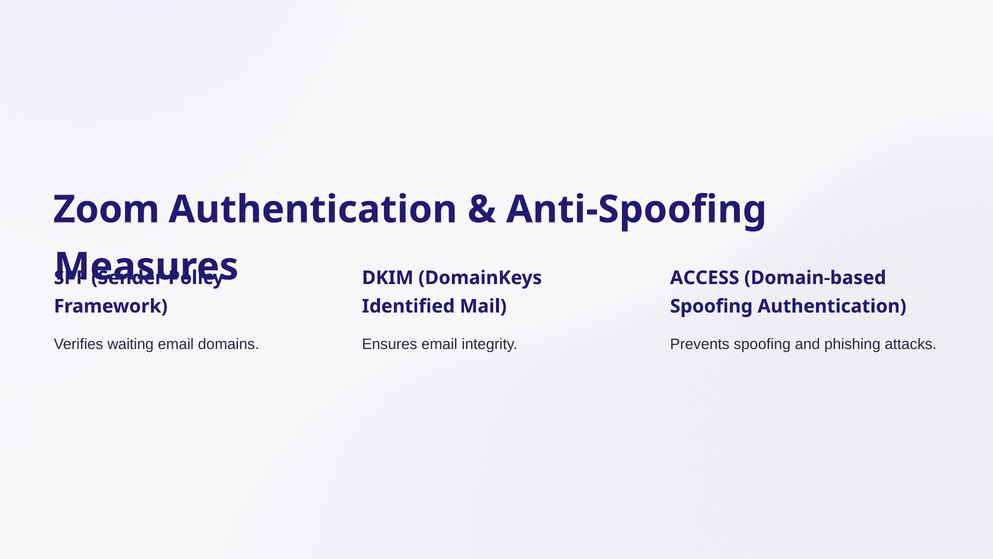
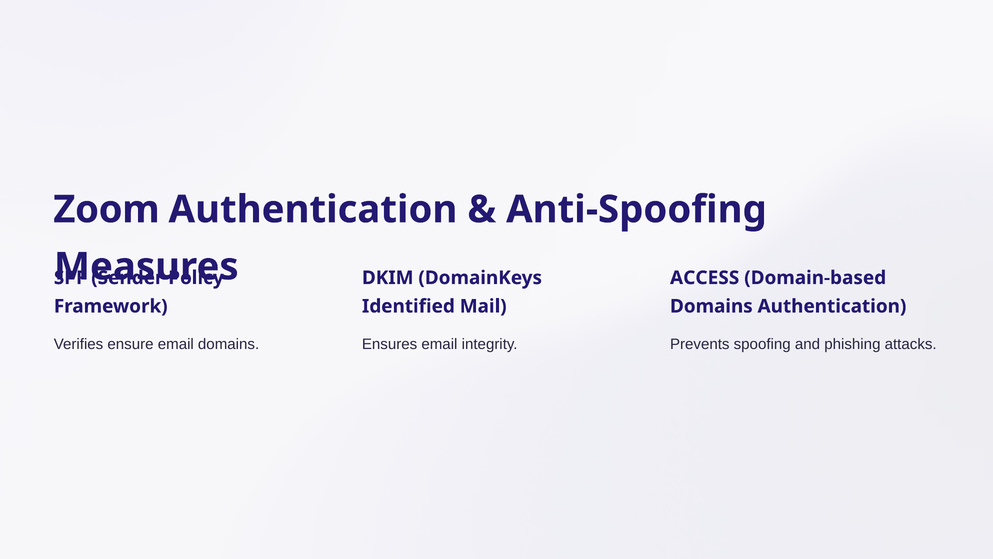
Spoofing: Spoofing -> Domains (711, 306)
waiting: waiting -> ensure (131, 344)
